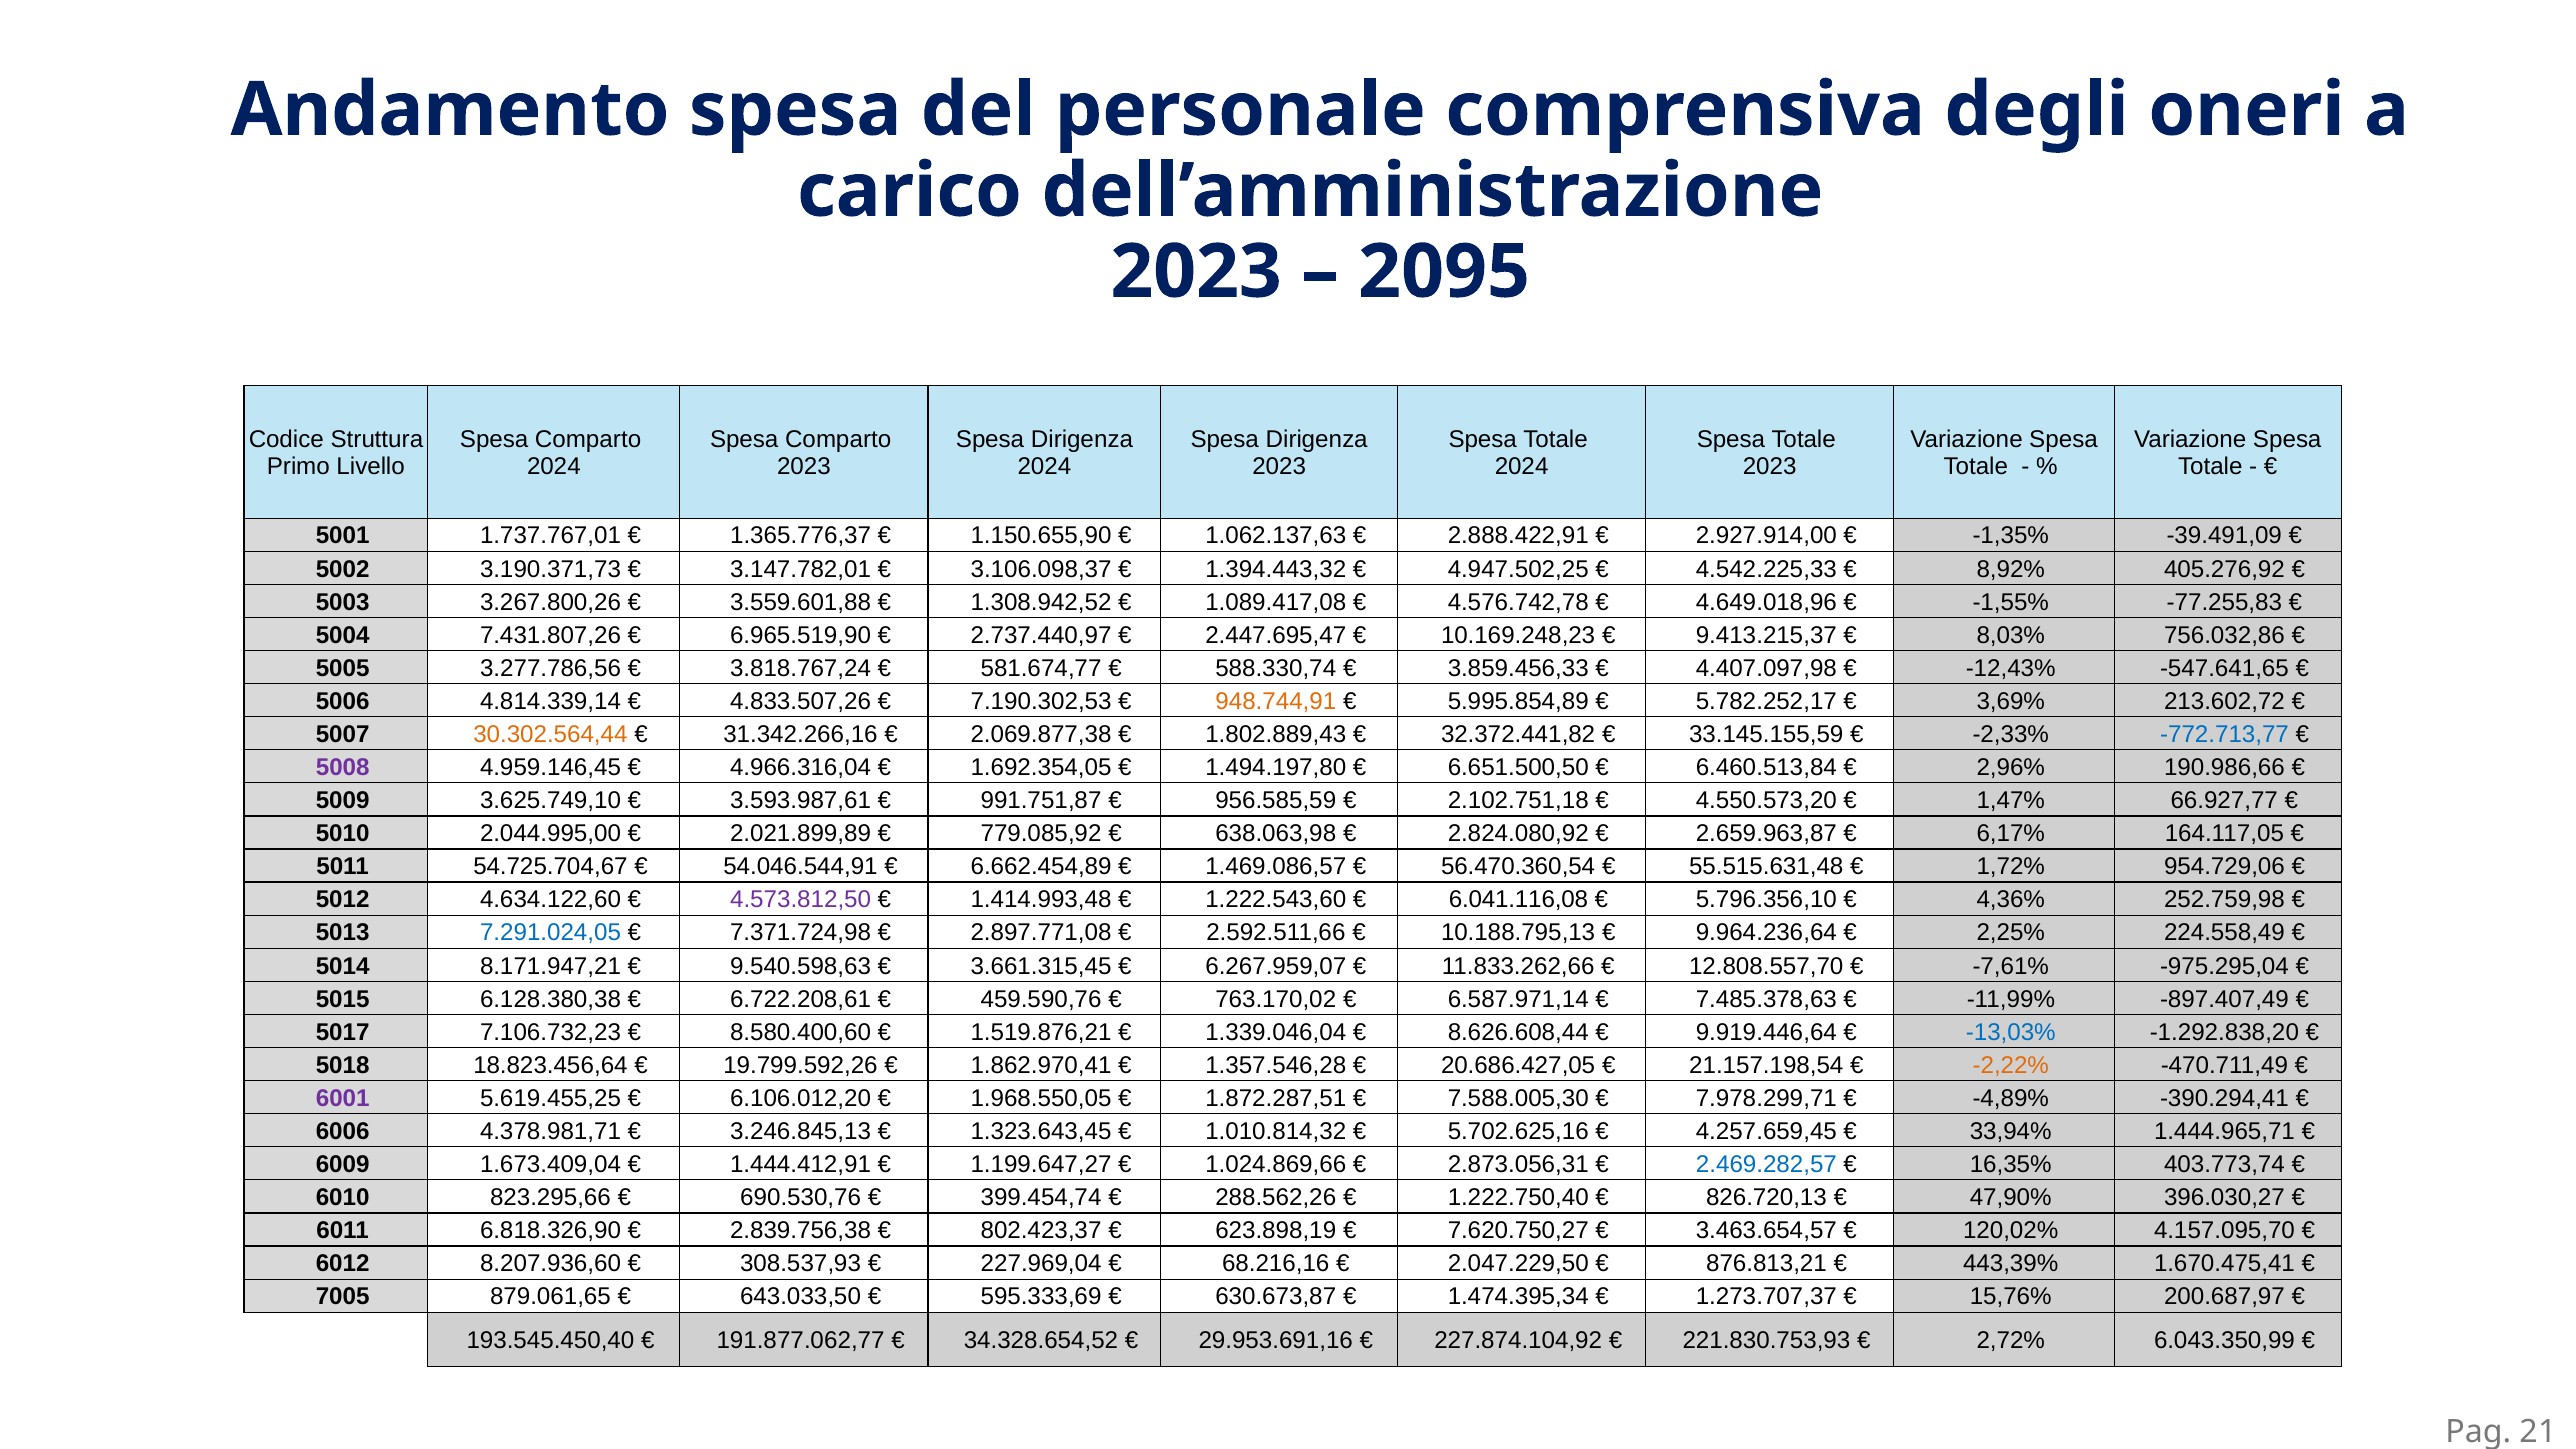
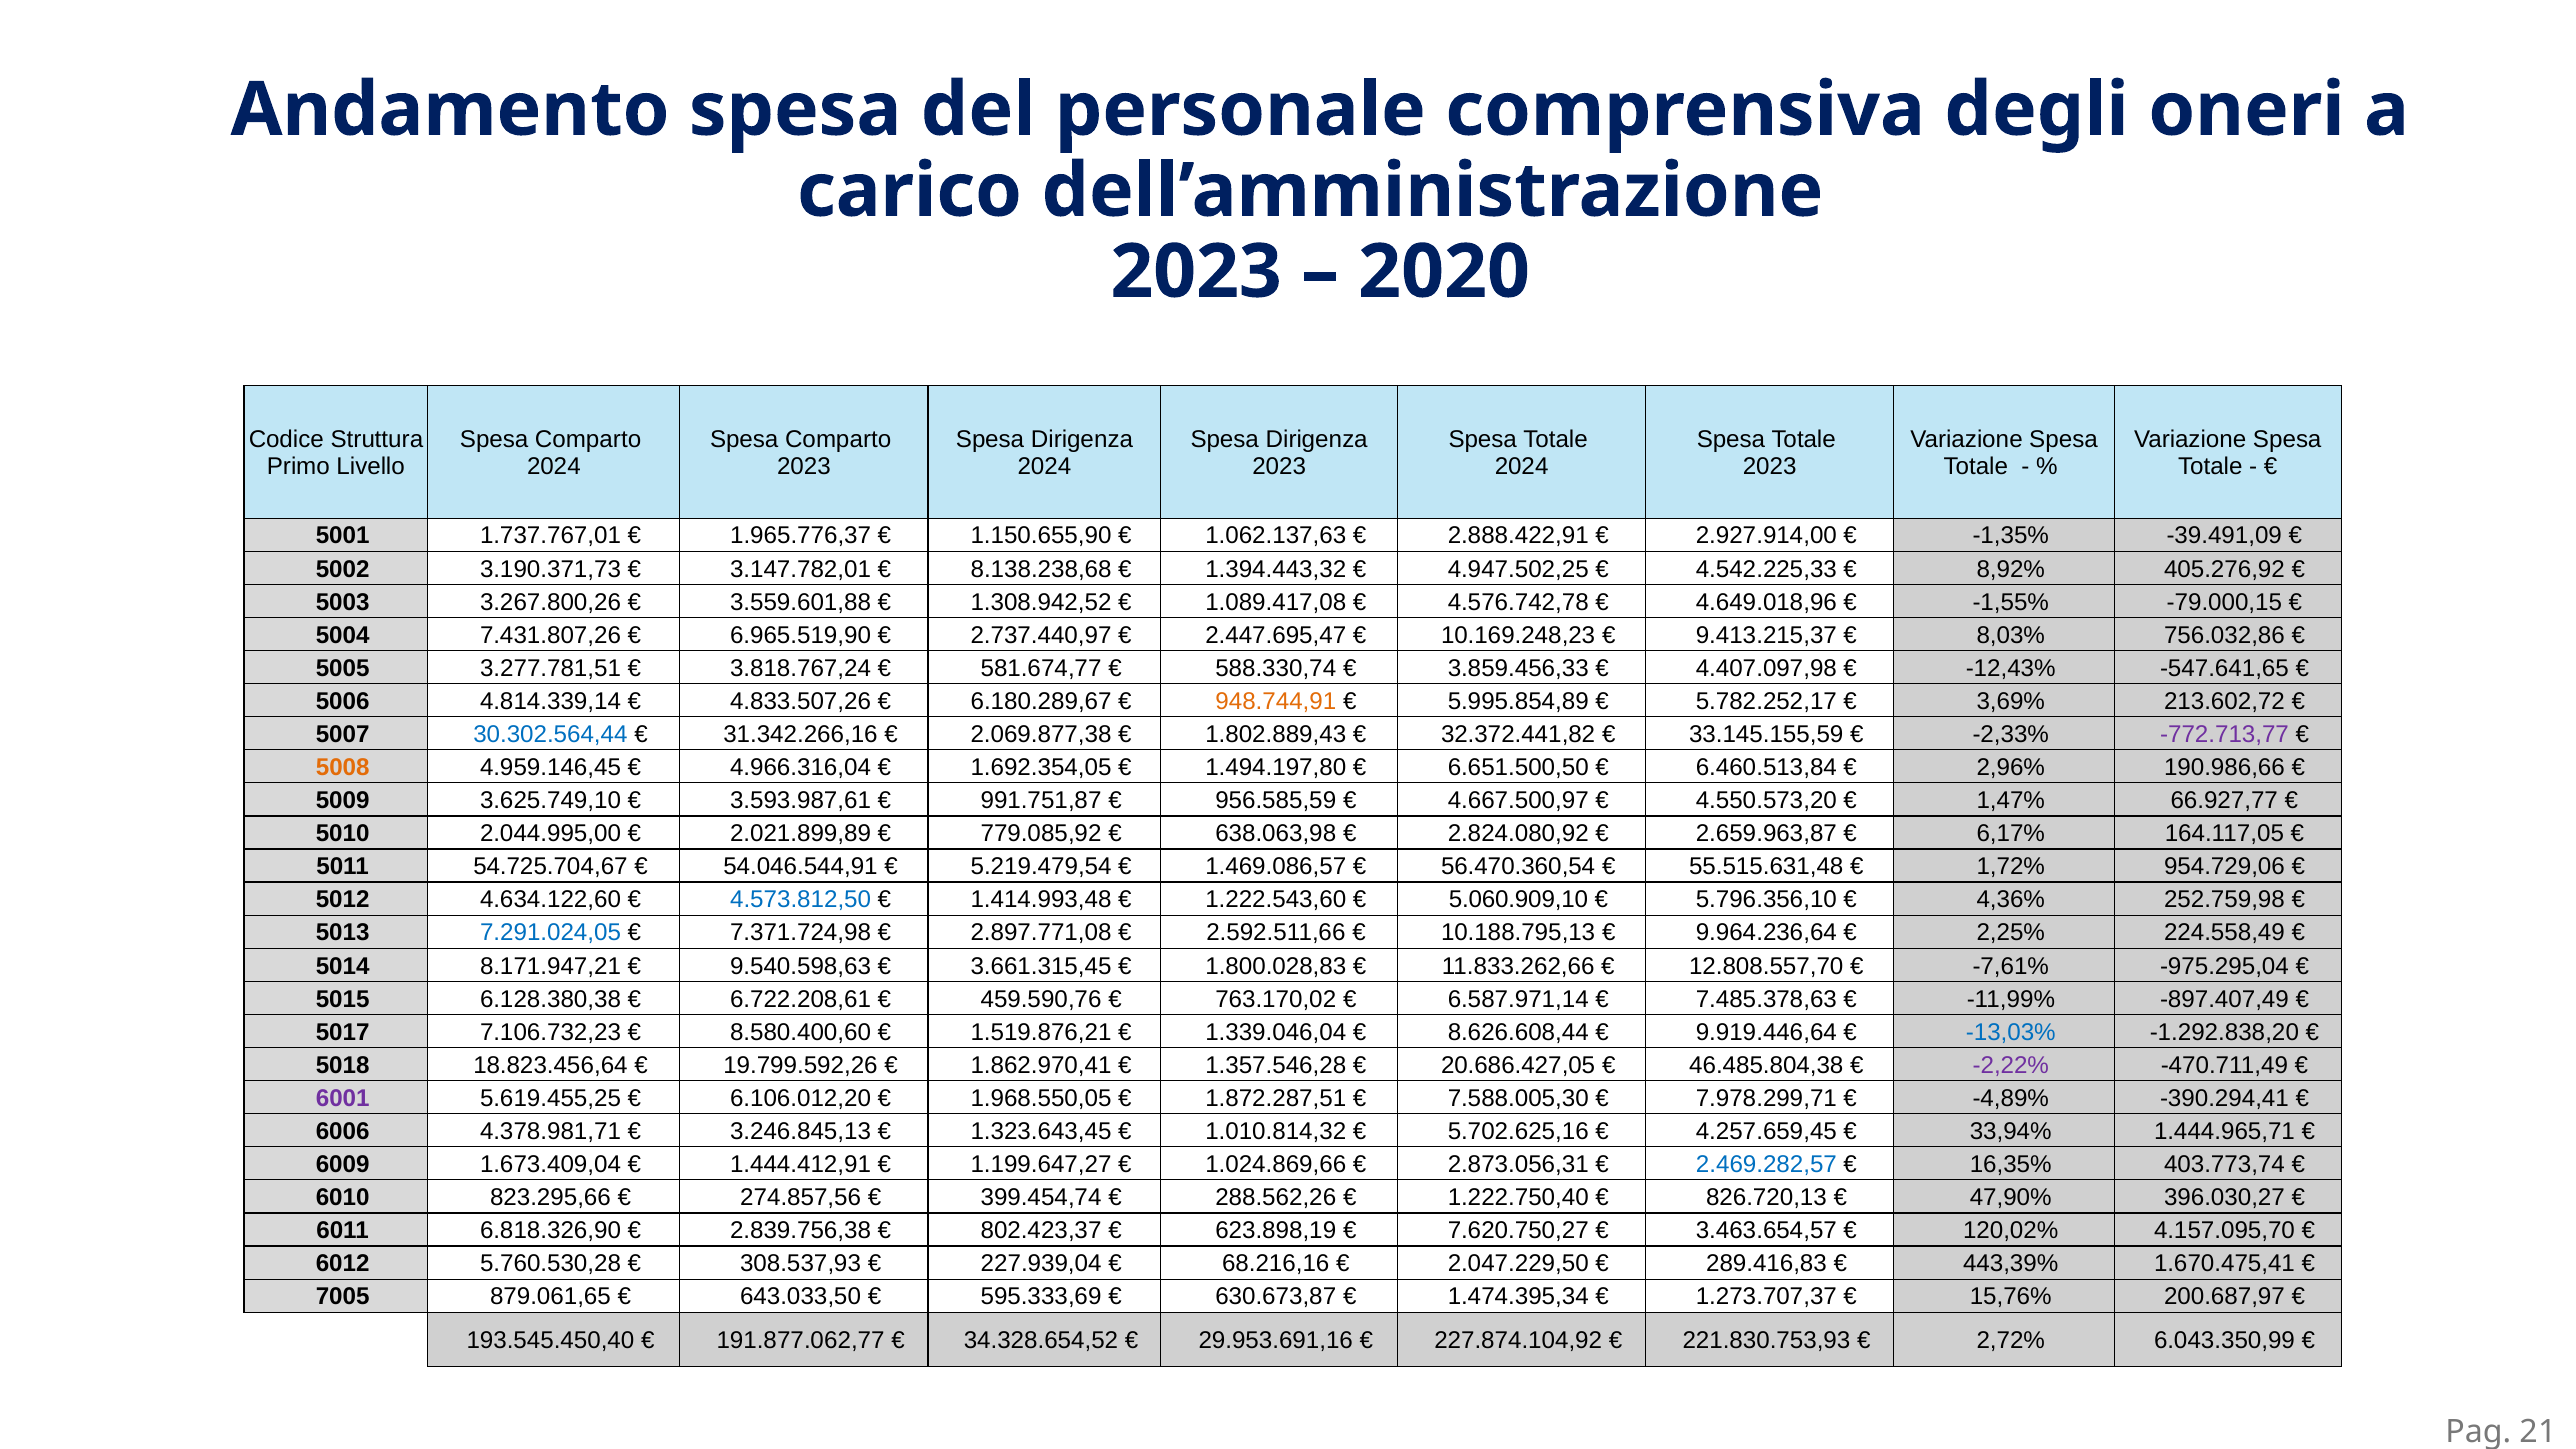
2095: 2095 -> 2020 (1444, 272)
1.365.776,37: 1.365.776,37 -> 1.965.776,37 (801, 536)
3.106.098,37: 3.106.098,37 -> 8.138.238,68 (1041, 569)
-77.255,83: -77.255,83 -> -79.000,15 (2224, 602)
3.277.786,56: 3.277.786,56 -> 3.277.781,51 (551, 668)
7.190.302,53: 7.190.302,53 -> 6.180.289,67 (1041, 701)
30.302.564,44 colour: orange -> blue (550, 734)
-772.713,77 colour: blue -> purple (2225, 734)
5008 colour: purple -> orange (343, 768)
2.102.751,18: 2.102.751,18 -> 4.667.500,97 (1518, 801)
6.662.454,89: 6.662.454,89 -> 5.219.479,54 (1041, 867)
4.573.812,50 colour: purple -> blue (801, 900)
6.041.116,08: 6.041.116,08 -> 5.060.909,10 (1518, 900)
6.267.959,07: 6.267.959,07 -> 1.800.028,83 (1276, 966)
21.157.198,54: 21.157.198,54 -> 46.485.804,38 (1766, 1065)
-2,22% colour: orange -> purple (2011, 1065)
690.530,76: 690.530,76 -> 274.857,56 (801, 1198)
8.207.936,60: 8.207.936,60 -> 5.760.530,28 (551, 1264)
227.969,04: 227.969,04 -> 227.939,04 (1041, 1264)
876.813,21: 876.813,21 -> 289.416,83 (1766, 1264)
